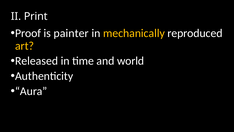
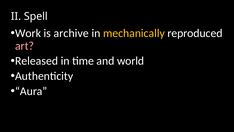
Print: Print -> Spell (36, 16)
Proof: Proof -> Work (28, 33)
painter: painter -> archive (71, 33)
art colour: yellow -> pink (25, 46)
